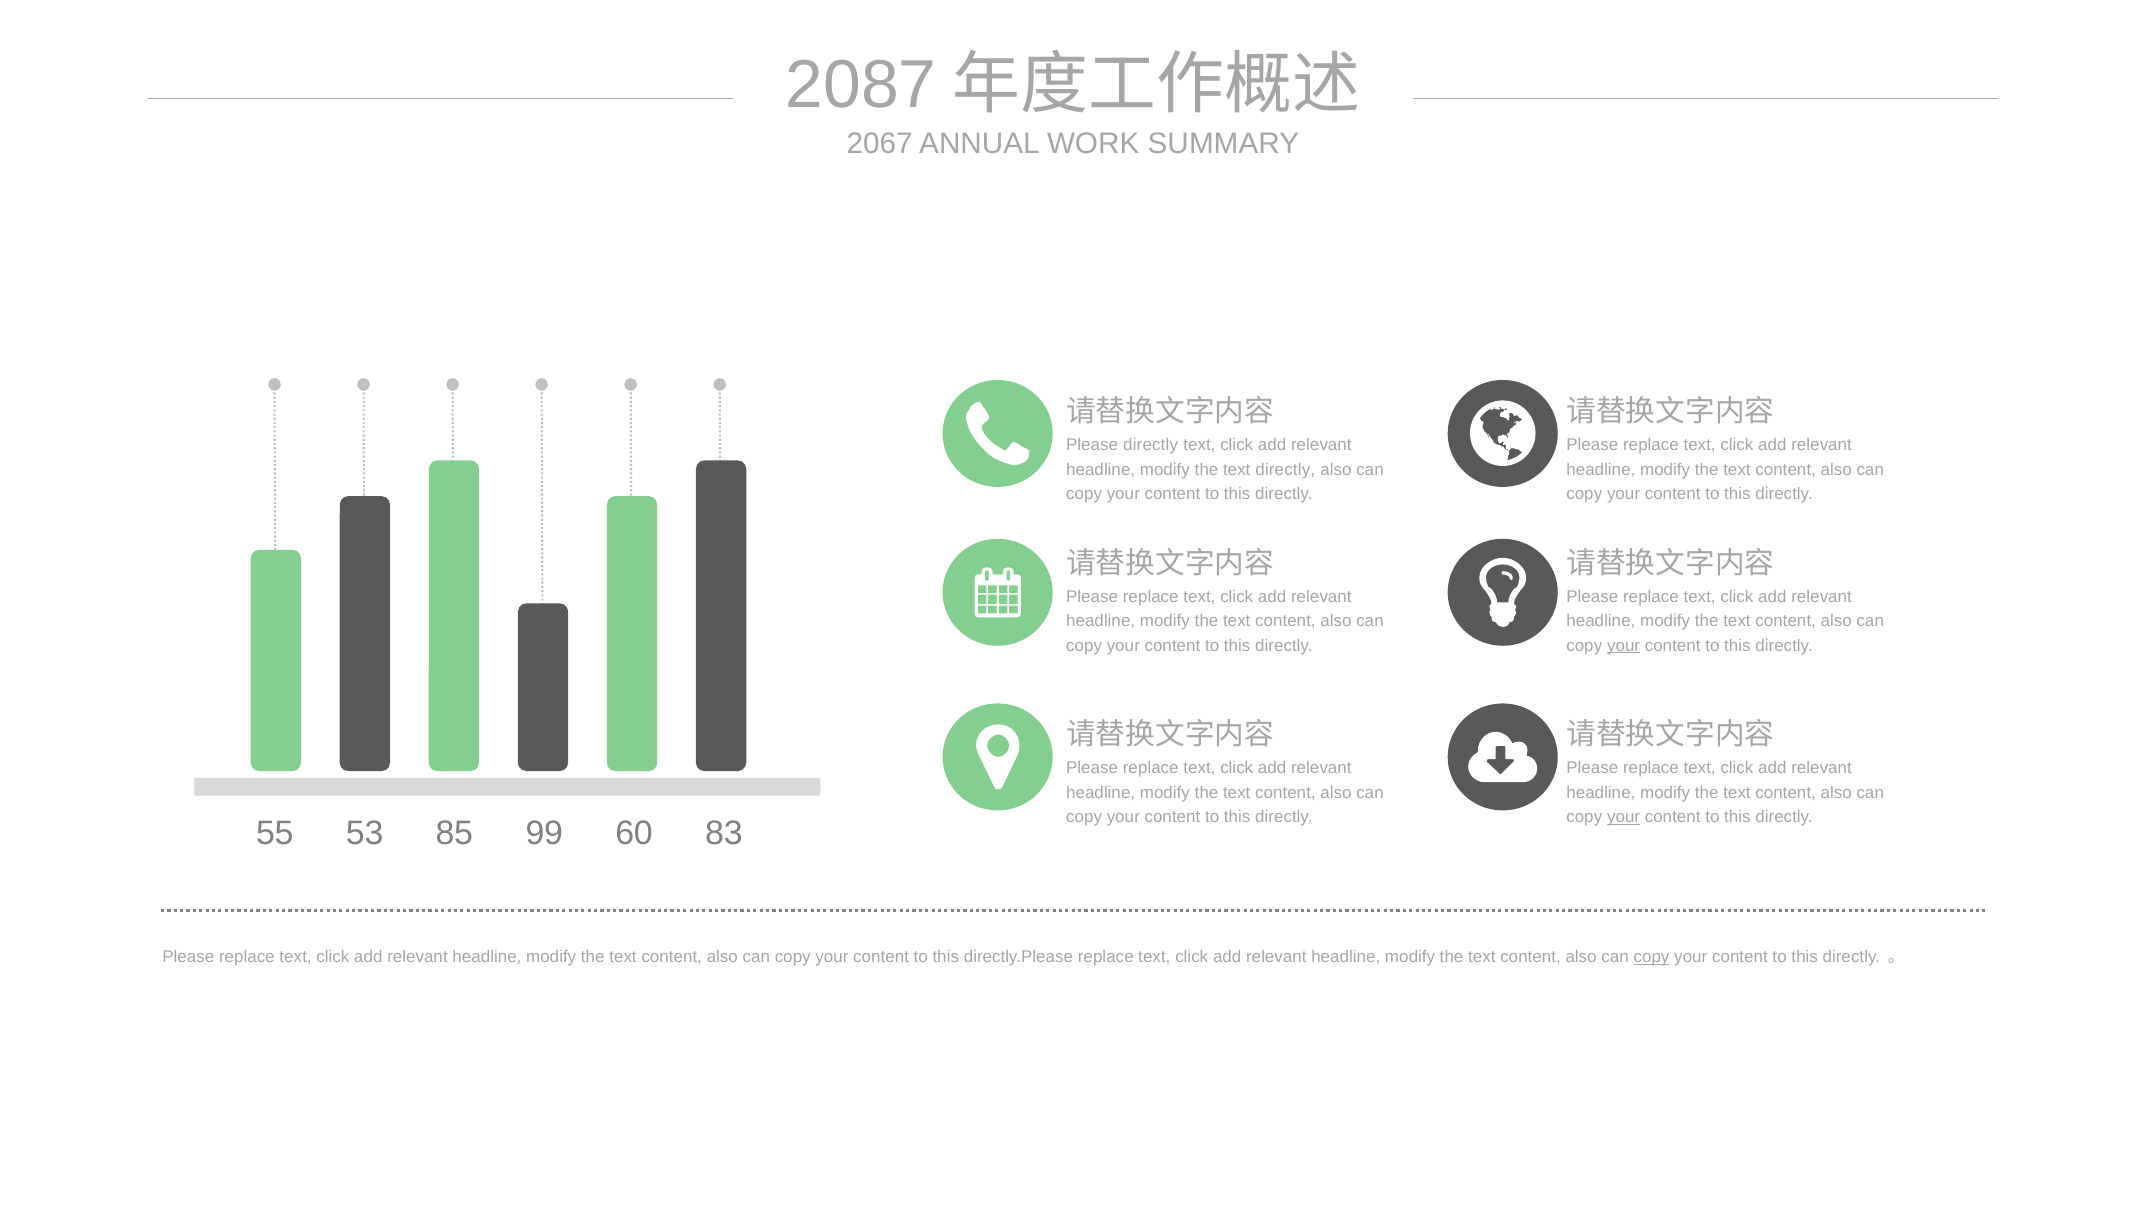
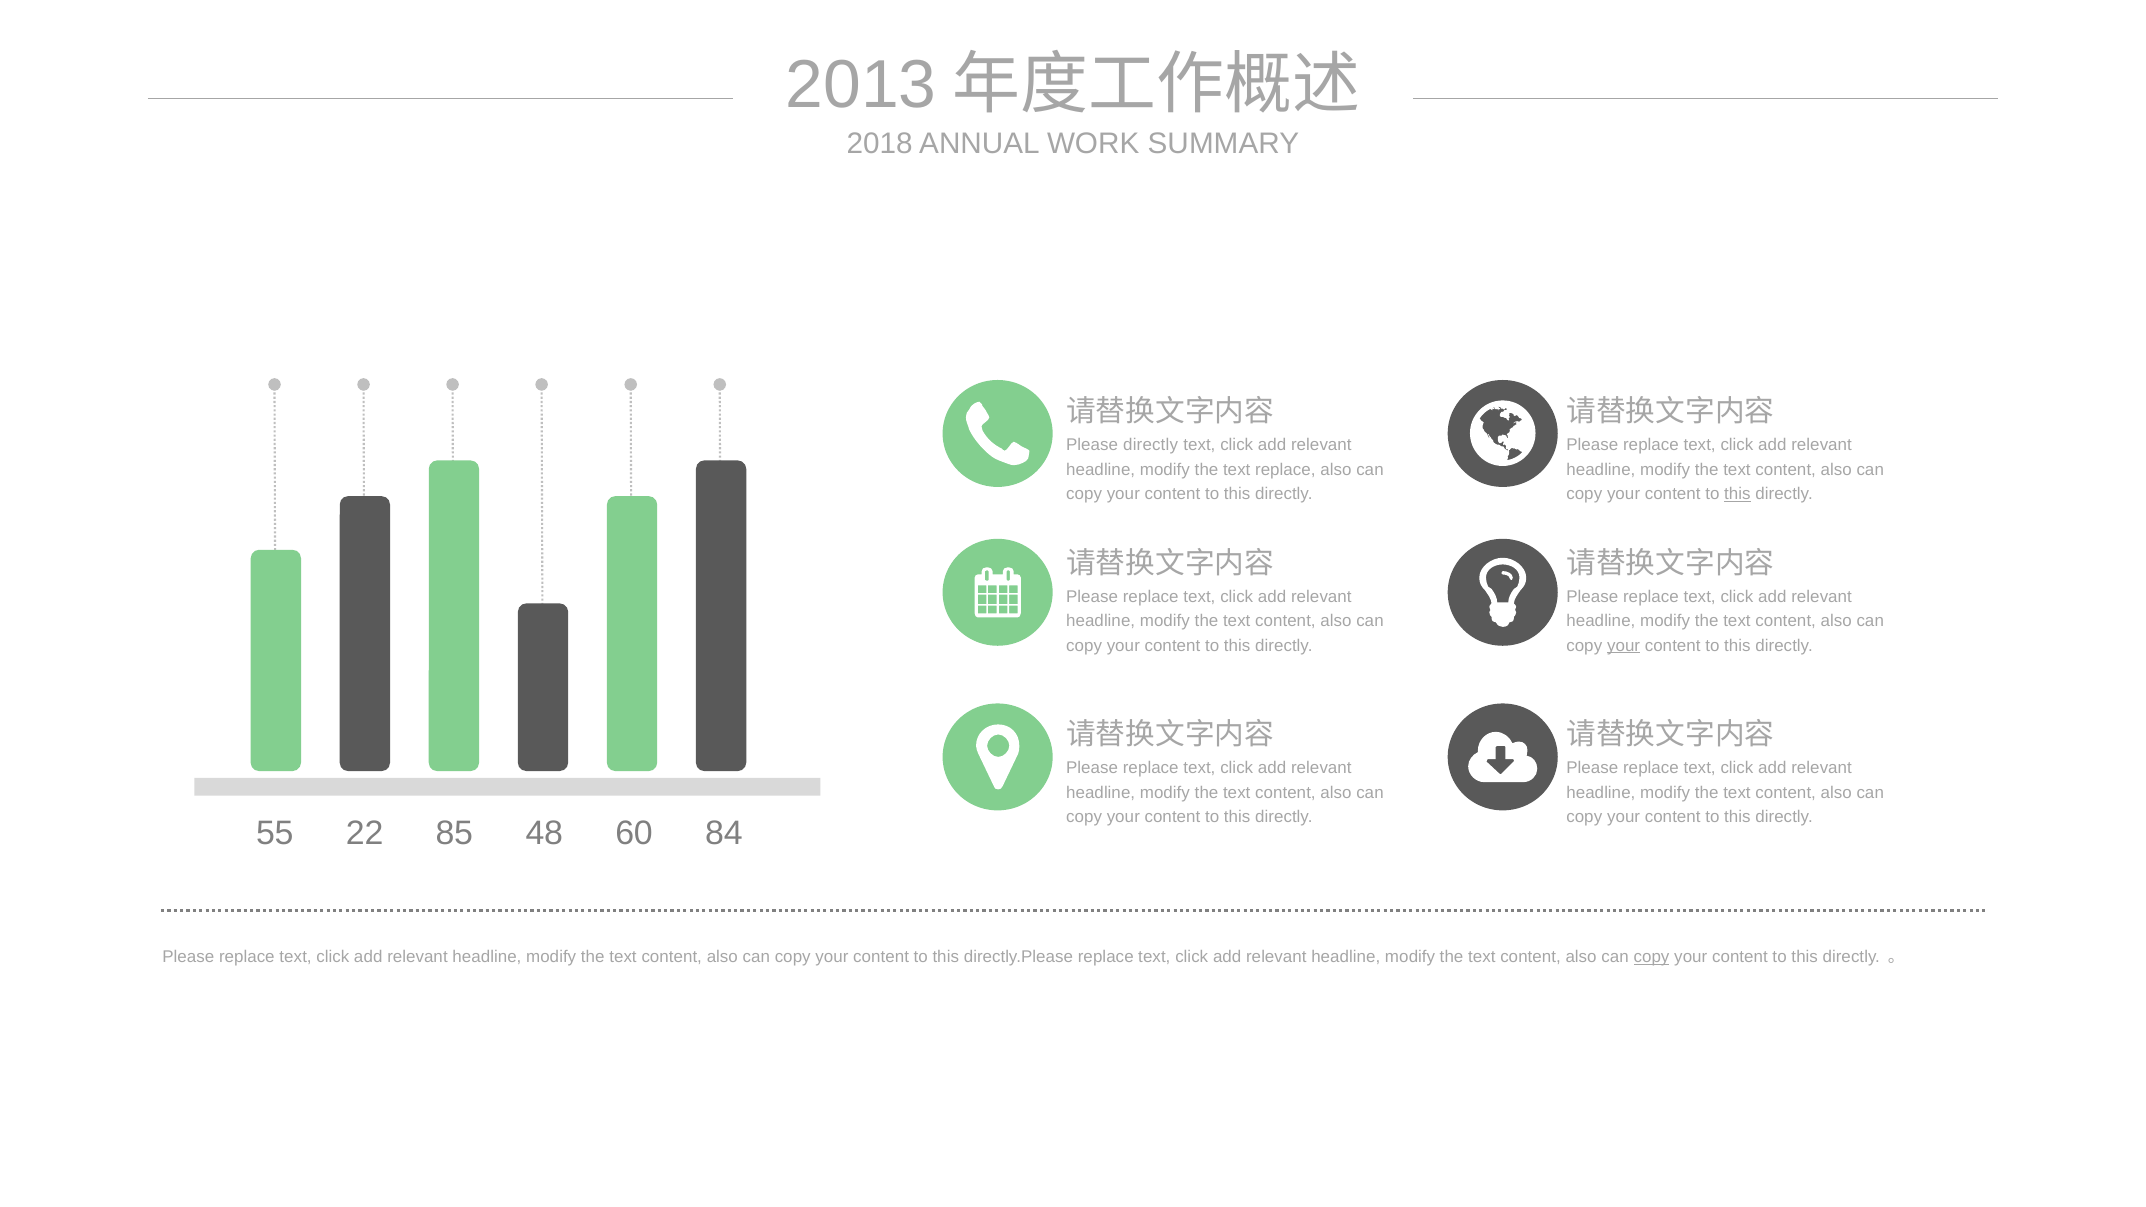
2087: 2087 -> 2013 (861, 85)
2067: 2067 -> 2018 (880, 144)
text directly: directly -> replace (1285, 470)
this underline: none -> present (1737, 494)
your underline: present -> none (1624, 817)
53: 53 -> 22 (365, 834)
99: 99 -> 48 (544, 834)
83: 83 -> 84 (724, 834)
